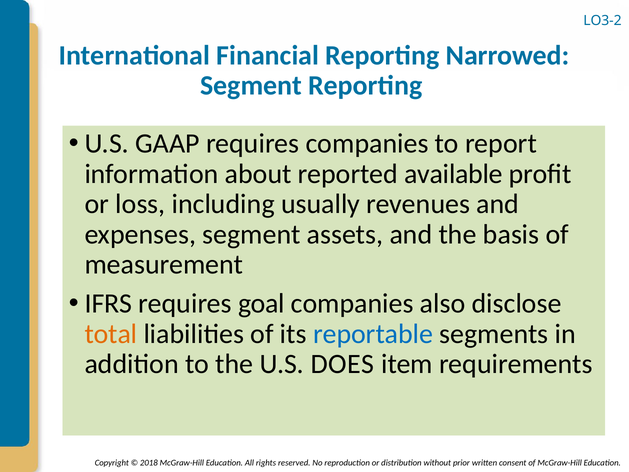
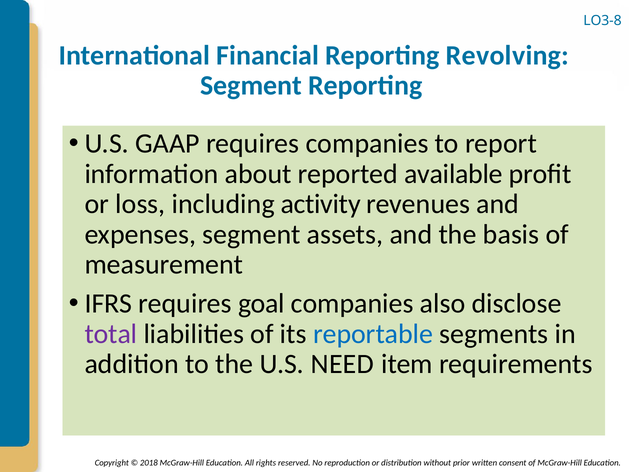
LO3-2: LO3-2 -> LO3-8 (602, 21)
Narrowed: Narrowed -> Revolving (507, 55)
usually: usually -> activity (321, 204)
total colour: orange -> purple (111, 334)
DOES: DOES -> NEED (342, 364)
